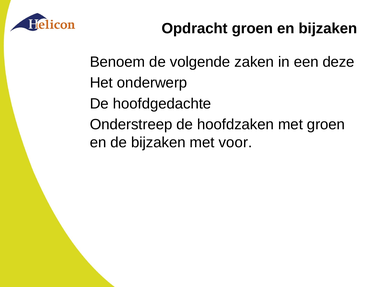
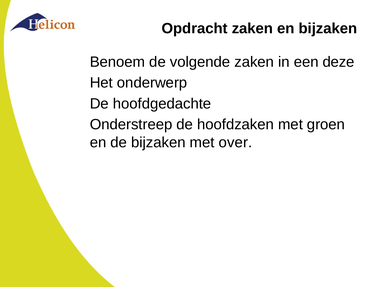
Opdracht groen: groen -> zaken (252, 29)
voor: voor -> over (235, 143)
